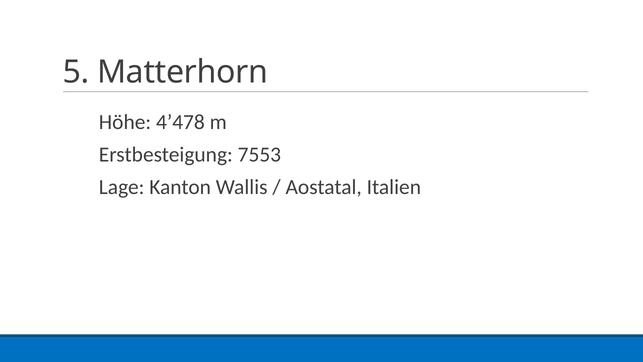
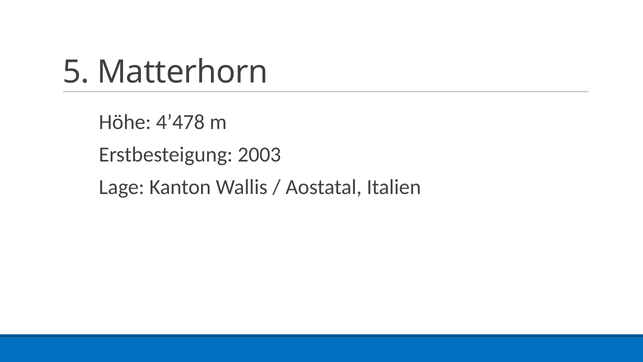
7553: 7553 -> 2003 (259, 155)
